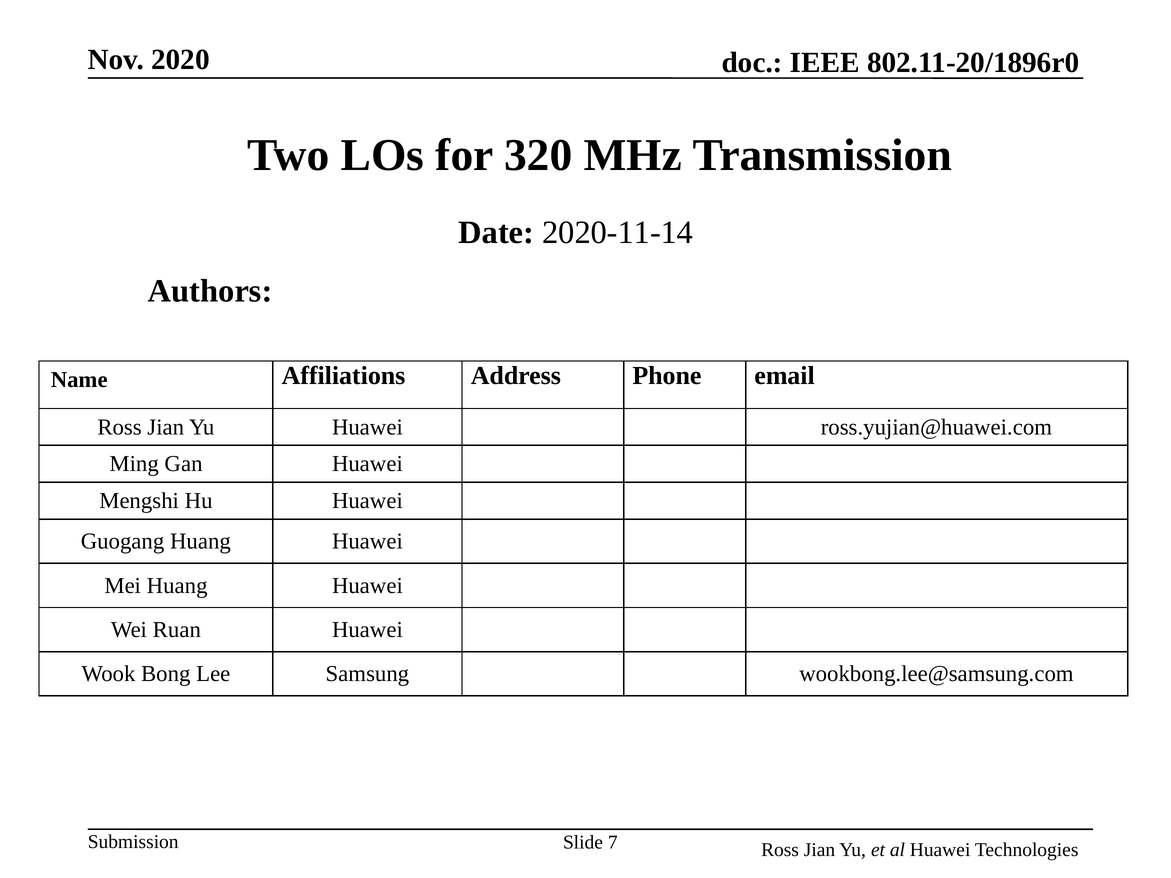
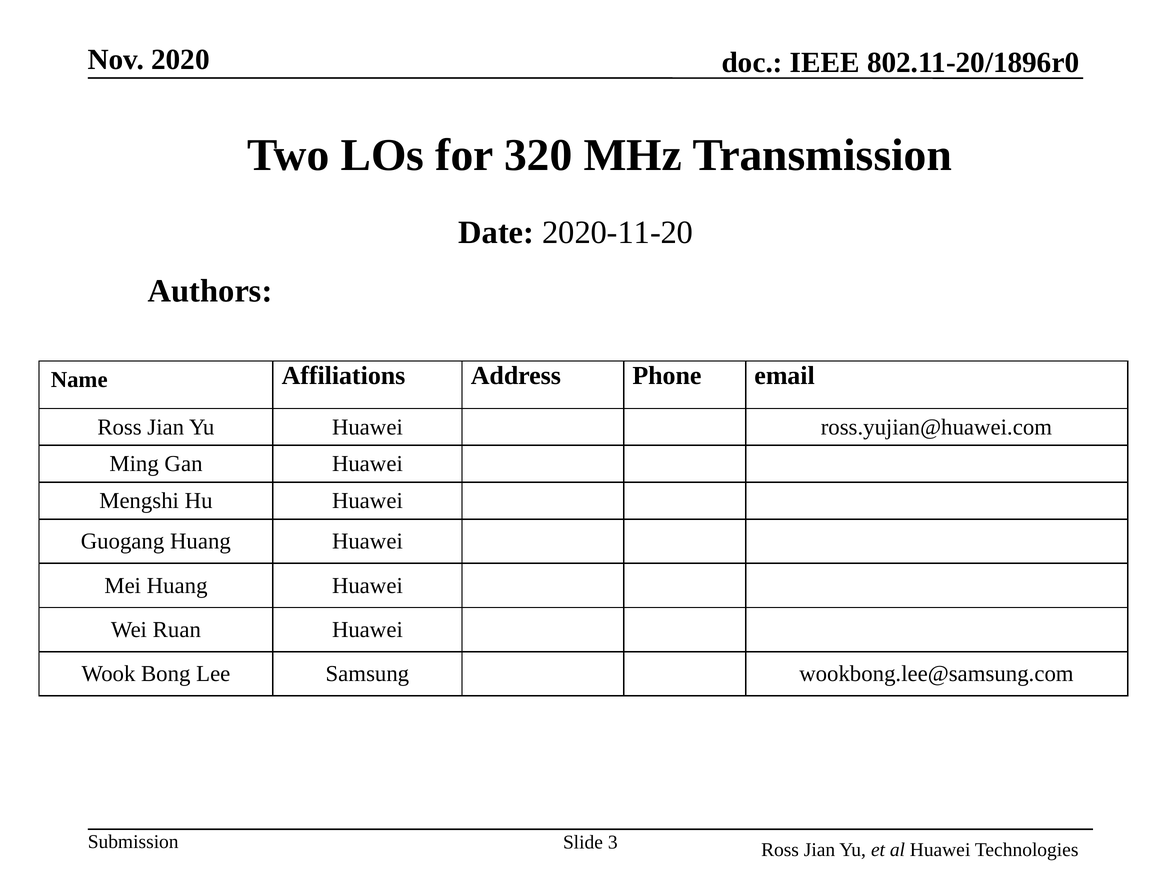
2020-11-14: 2020-11-14 -> 2020-11-20 (618, 233)
7: 7 -> 3 (613, 842)
